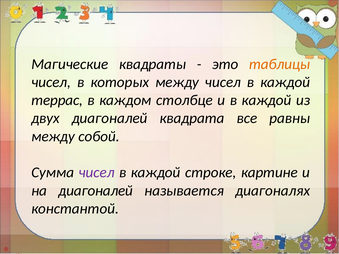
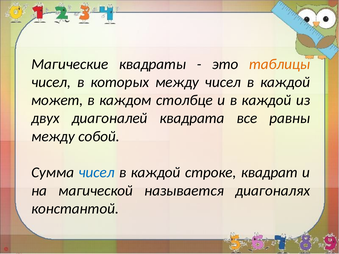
террас: террас -> может (57, 100)
чисел colour: purple -> blue (97, 173)
картине: картине -> квадрат (269, 173)
на диагоналей: диагоналей -> магической (96, 191)
